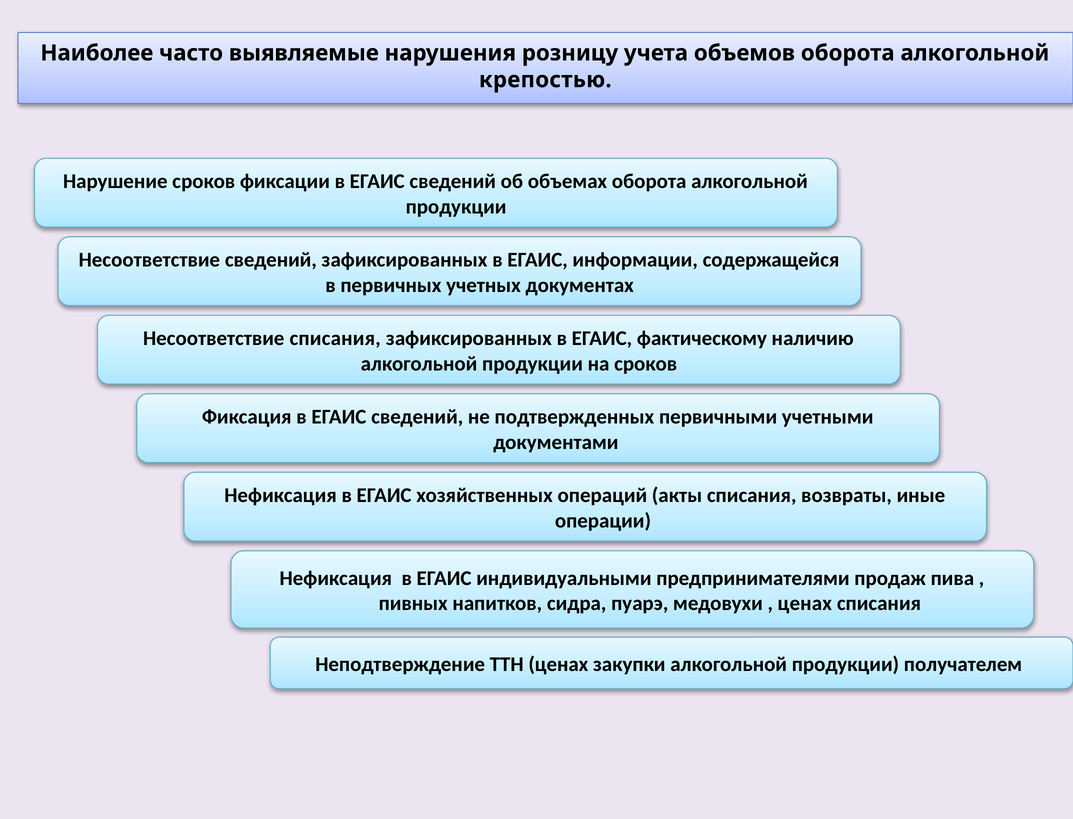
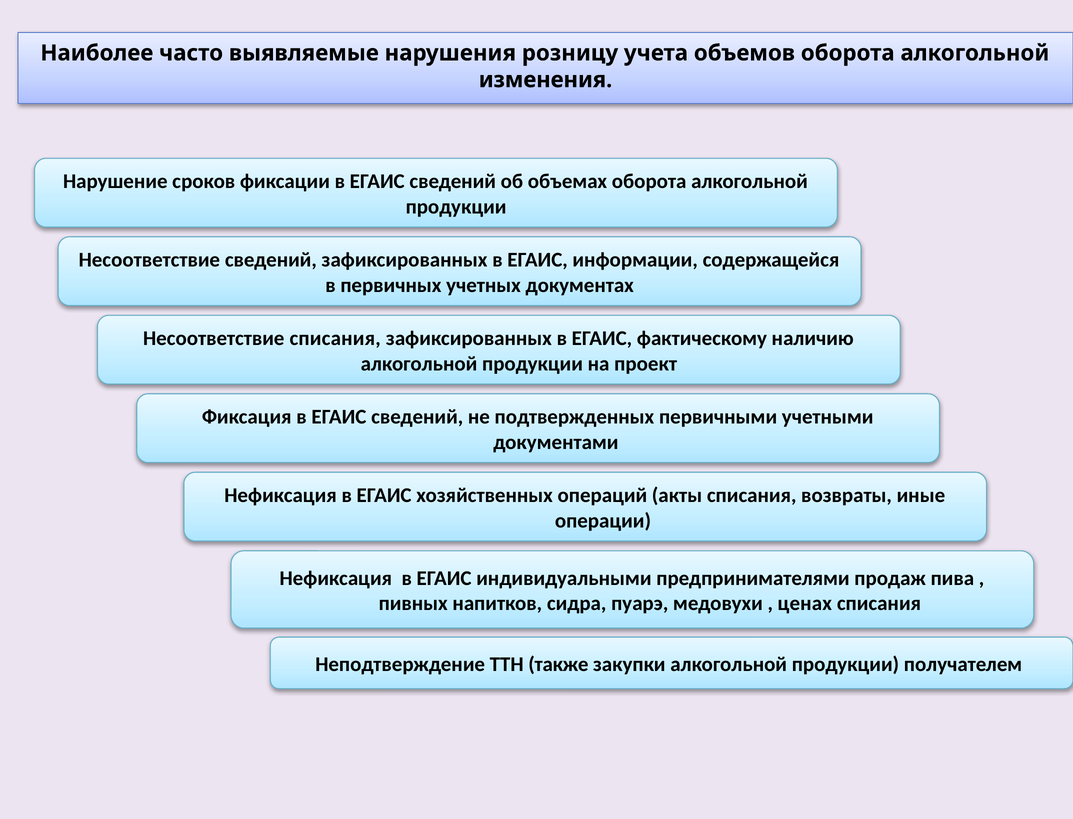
крепостью: крепостью -> изменения (545, 80)
на сроков: сроков -> проект (646, 364)
ТТН ценах: ценах -> также (558, 665)
